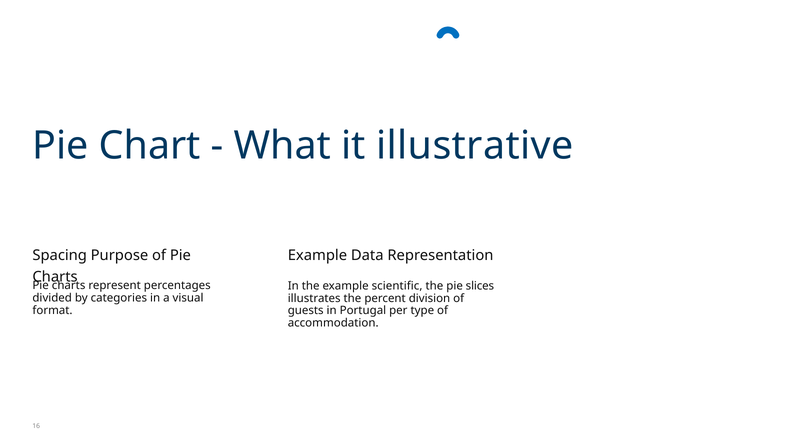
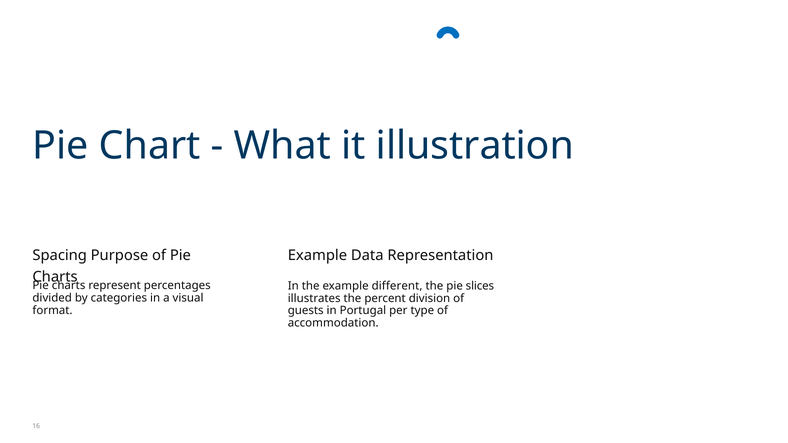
illustrative: illustrative -> illustration (475, 146)
scientific: scientific -> different (397, 286)
